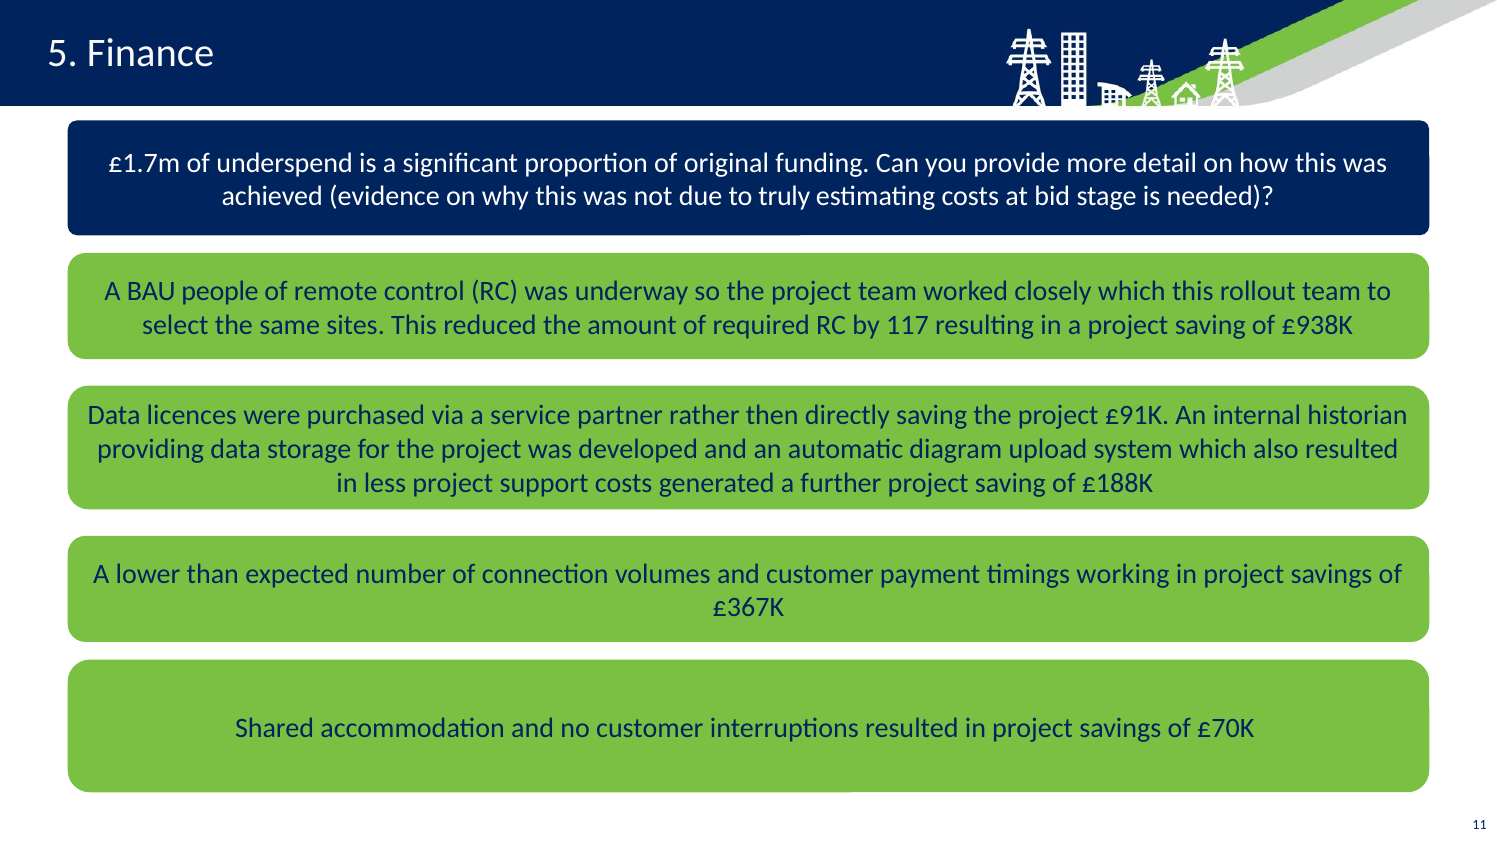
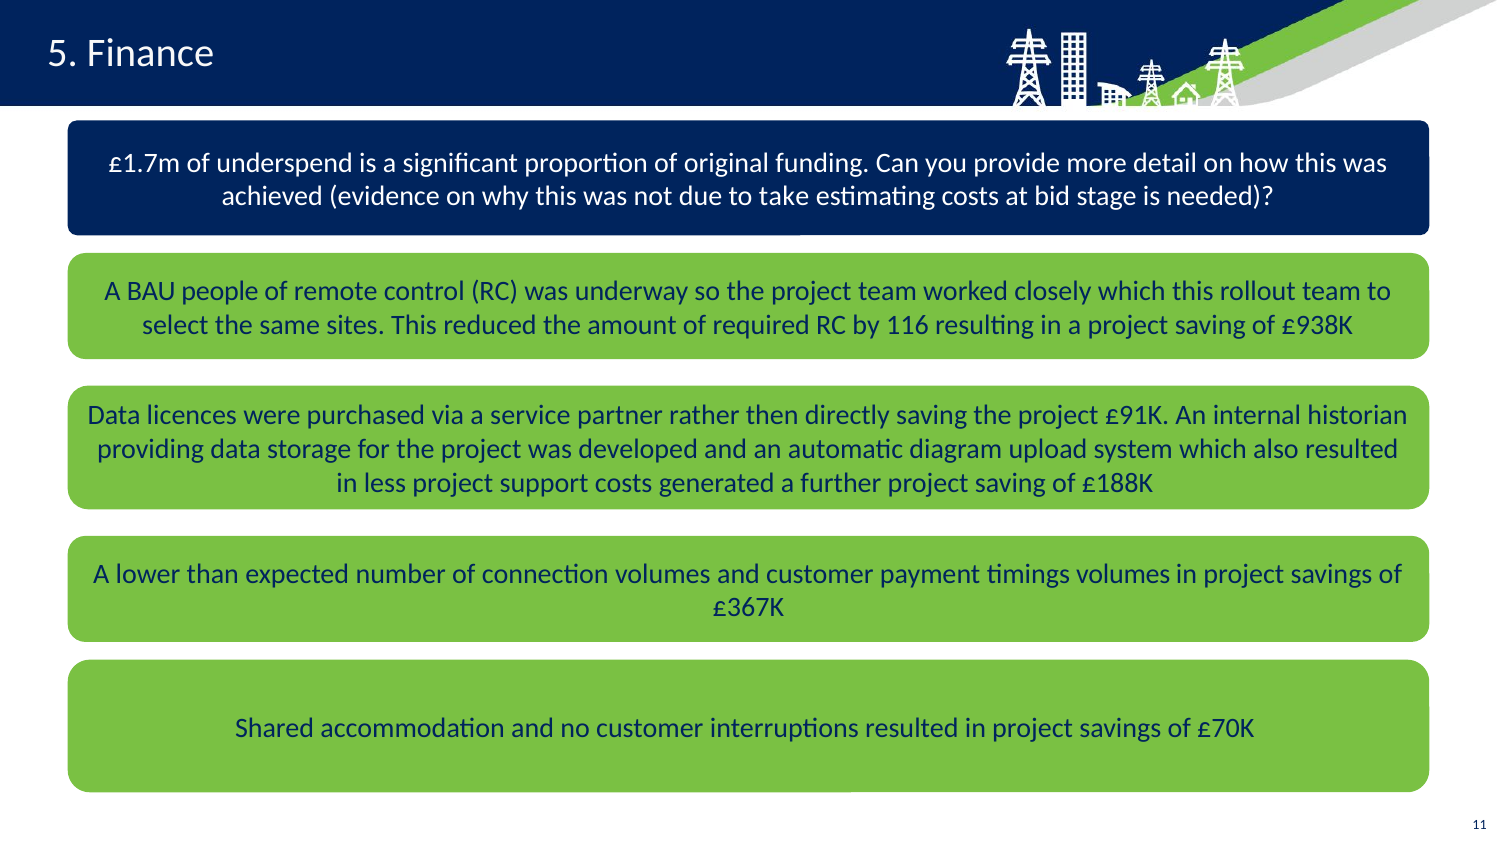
truly: truly -> take (784, 197)
117: 117 -> 116 (907, 325)
timings working: working -> volumes (1123, 574)
